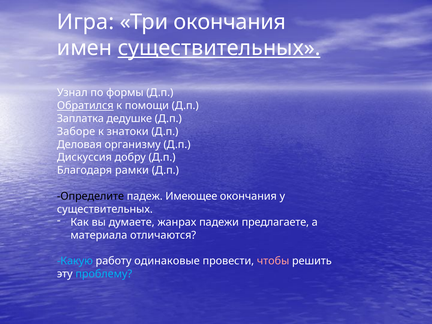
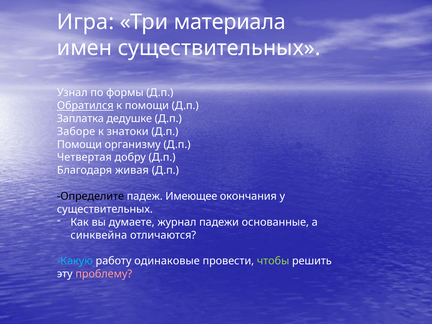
Три окончания: окончания -> материала (230, 22)
существительных underline: present -> none (219, 48)
Деловая: Деловая -> Помощи (79, 144)
Дискуссия: Дискуссия -> Четвертая (84, 157)
рамки: рамки -> живая (132, 170)
жанрах: жанрах -> журнал (177, 222)
предлагаете: предлагаете -> основанные (275, 222)
материала: материала -> синквейна (99, 235)
чтобы colour: pink -> light green (273, 261)
проблему colour: light blue -> pink (104, 274)
